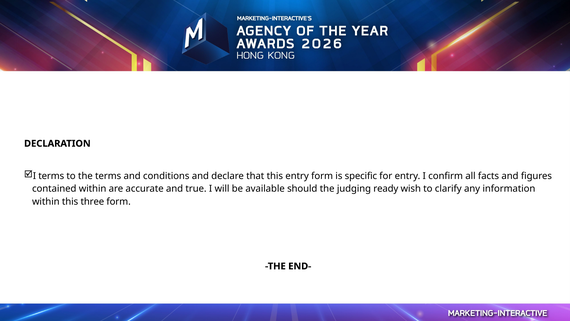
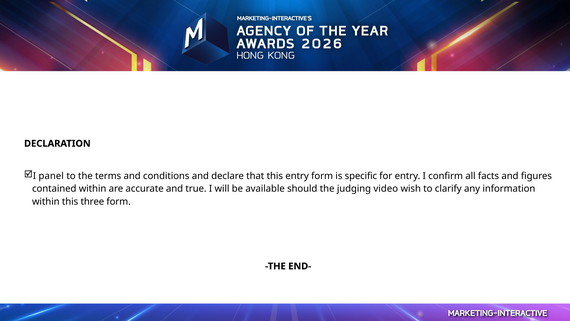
I terms: terms -> panel (51, 176)
ready: ready -> video (386, 189)
